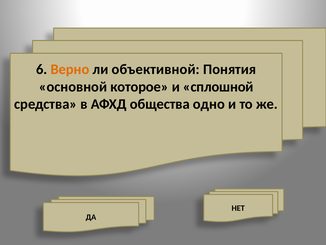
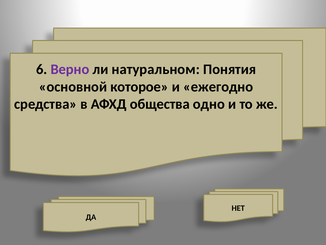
Верно colour: orange -> purple (70, 69)
объективной: объективной -> натуральном (156, 69)
сплошной: сплошной -> ежегодно (218, 87)
